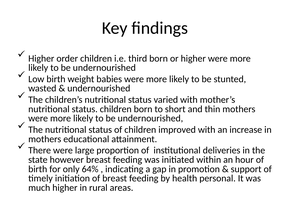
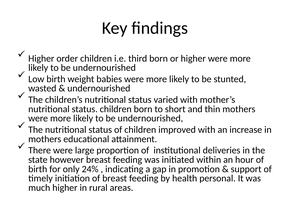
64%: 64% -> 24% (90, 169)
